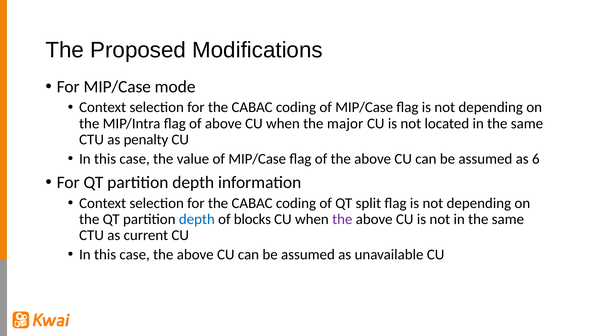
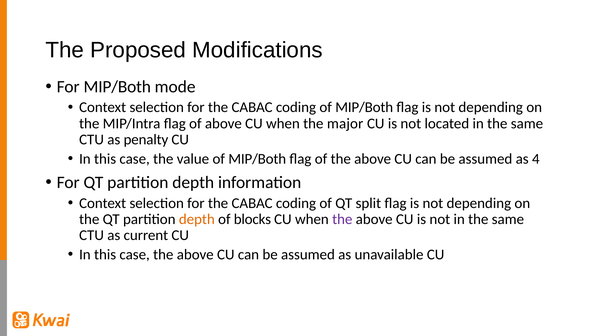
For MIP/Case: MIP/Case -> MIP/Both (117, 87)
coding of MIP/Case: MIP/Case -> MIP/Both (364, 107)
value of MIP/Case: MIP/Case -> MIP/Both (257, 159)
6: 6 -> 4 (536, 159)
depth colour: blue -> orange (197, 219)
